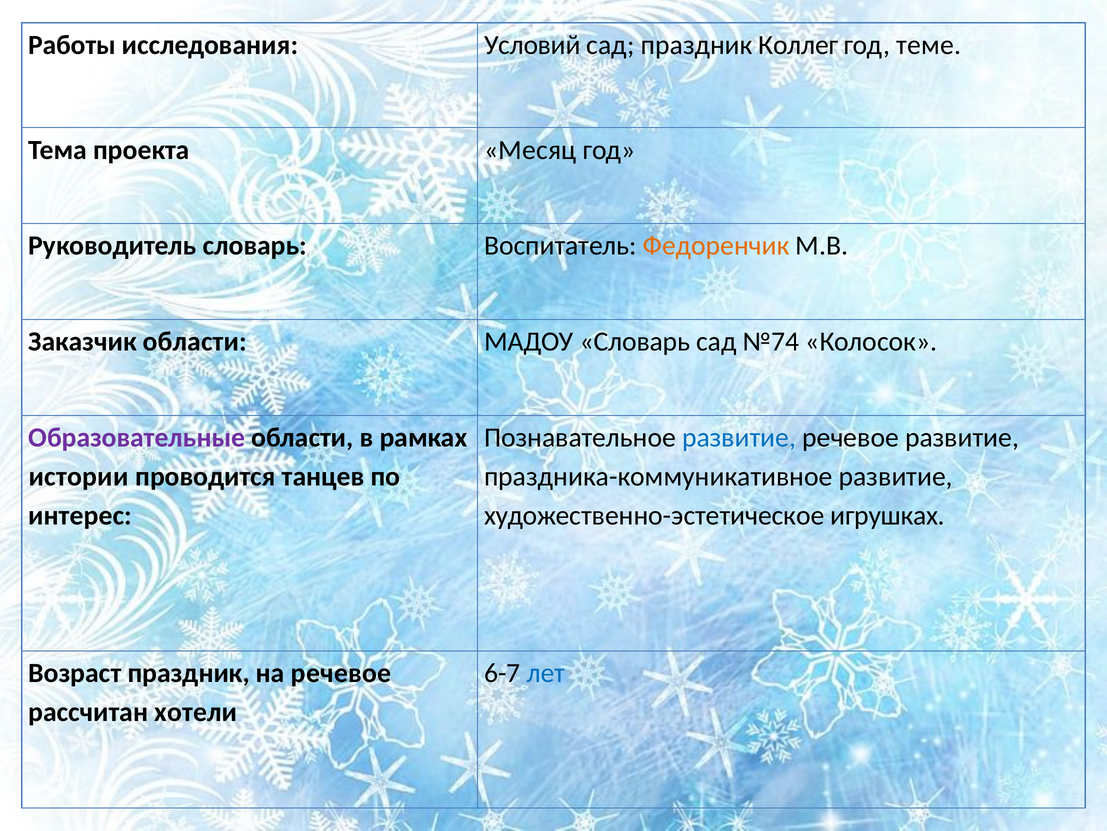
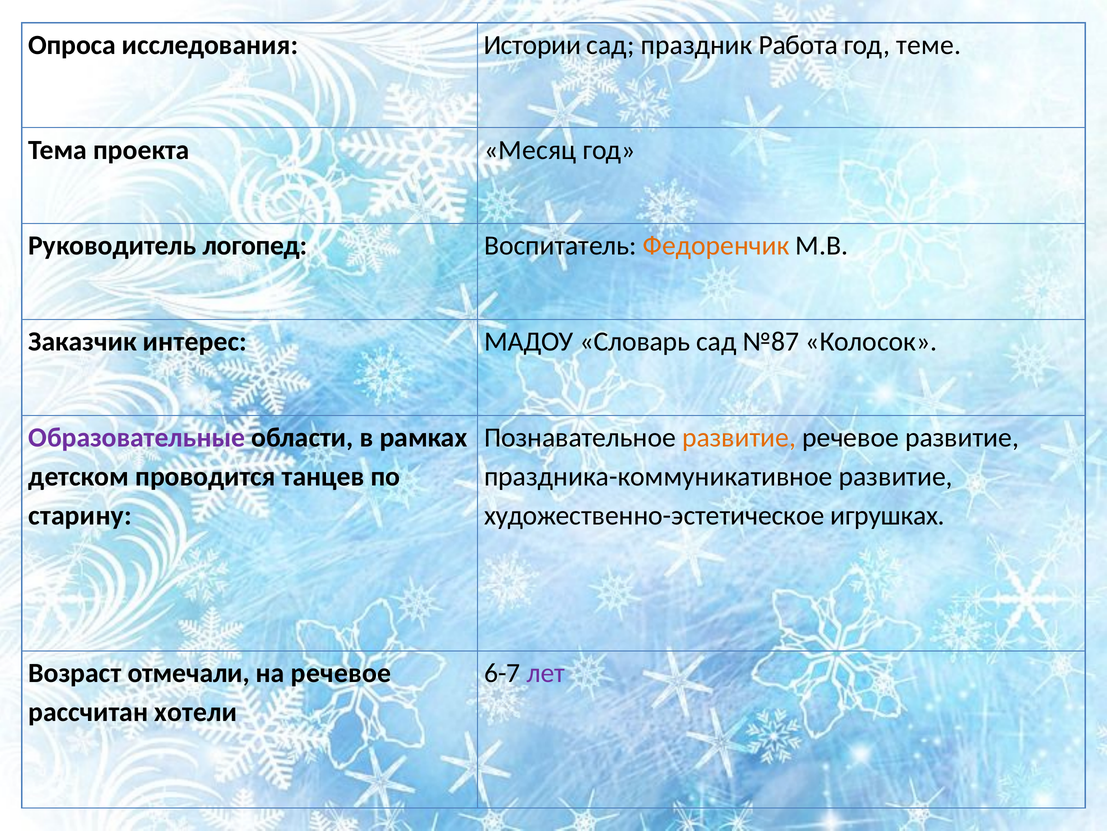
Работы: Работы -> Опроса (72, 45)
Условий: Условий -> Истории (532, 45)
Коллег: Коллег -> Работа (798, 45)
Руководитель словарь: словарь -> логопед (255, 246)
Заказчик области: области -> интерес (195, 341)
№74: №74 -> №87 (771, 341)
развитие colour: blue -> orange (739, 437)
истории: истории -> детском (79, 476)
интерес: интерес -> старину (80, 515)
Возраст праздник: праздник -> отмечали (189, 673)
лет colour: blue -> purple (546, 673)
